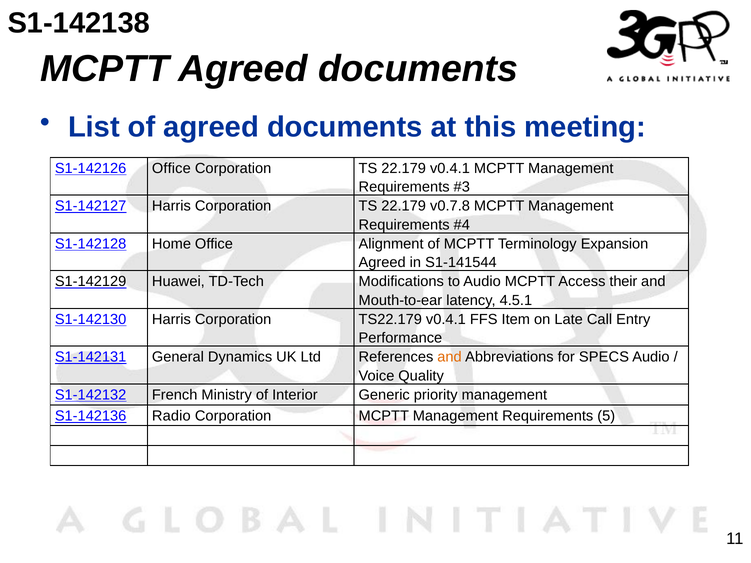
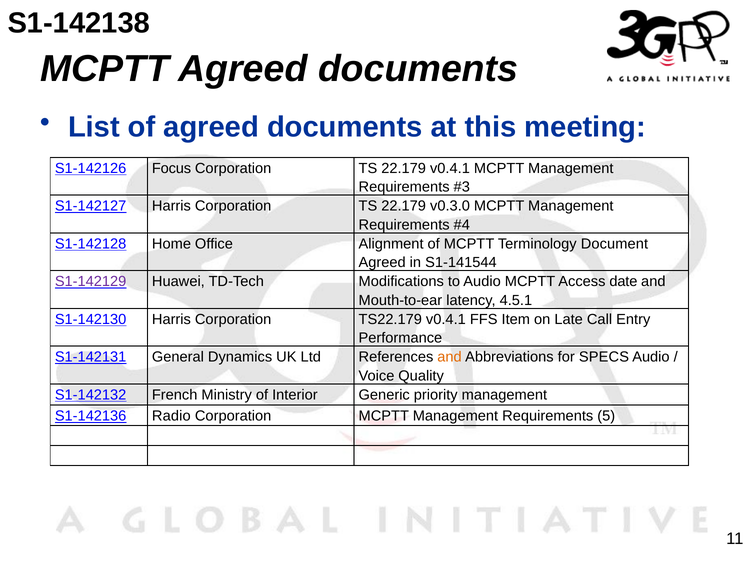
S1-142126 Office: Office -> Focus (172, 168)
v0.7.8: v0.7.8 -> v0.3.0 (450, 206)
Expansion: Expansion -> Document (614, 244)
S1-142129 colour: black -> purple (91, 282)
their: their -> date (623, 282)
